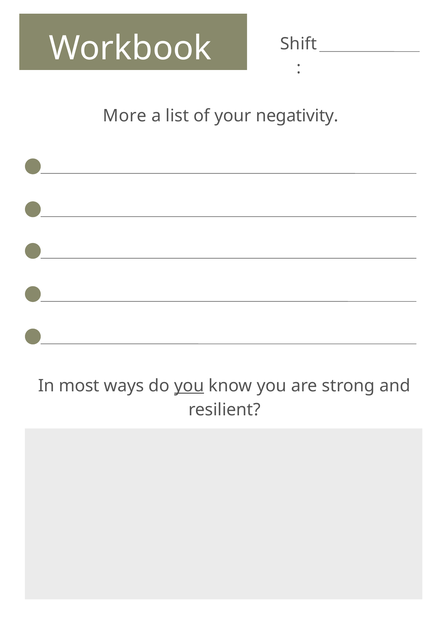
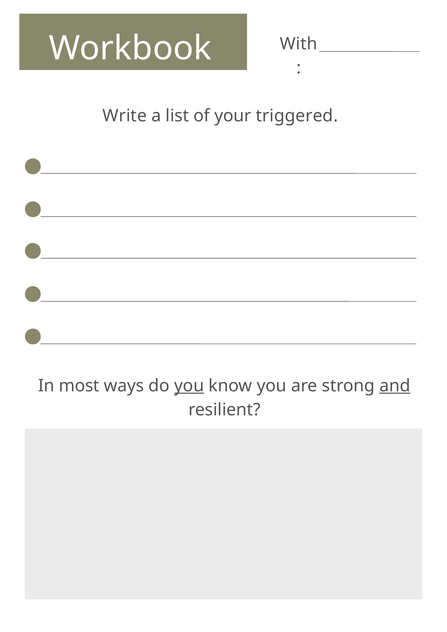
Shift: Shift -> With (299, 44)
More: More -> Write (125, 116)
negativity: negativity -> triggered (297, 116)
and underline: none -> present (395, 386)
